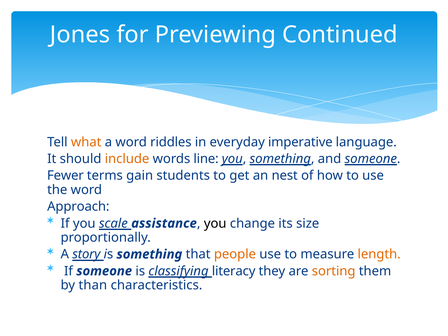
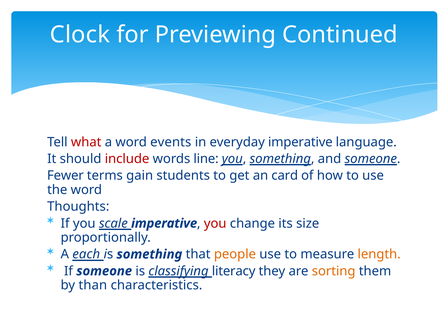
Jones: Jones -> Clock (80, 35)
what colour: orange -> red (86, 142)
riddles: riddles -> events (171, 142)
include colour: orange -> red (127, 159)
nest: nest -> card (285, 176)
Approach: Approach -> Thoughts (78, 207)
scale assistance: assistance -> imperative (164, 223)
you colour: black -> red (215, 223)
story: story -> each (86, 254)
